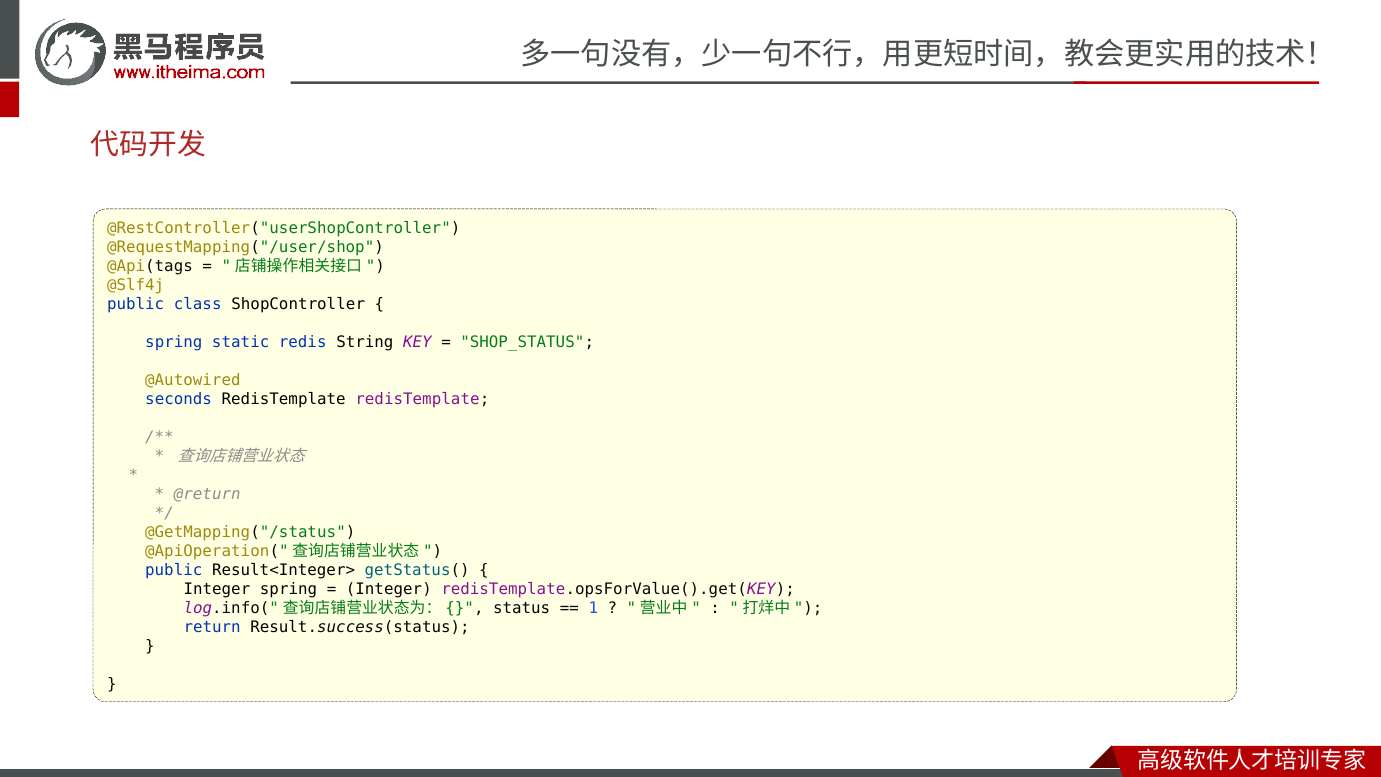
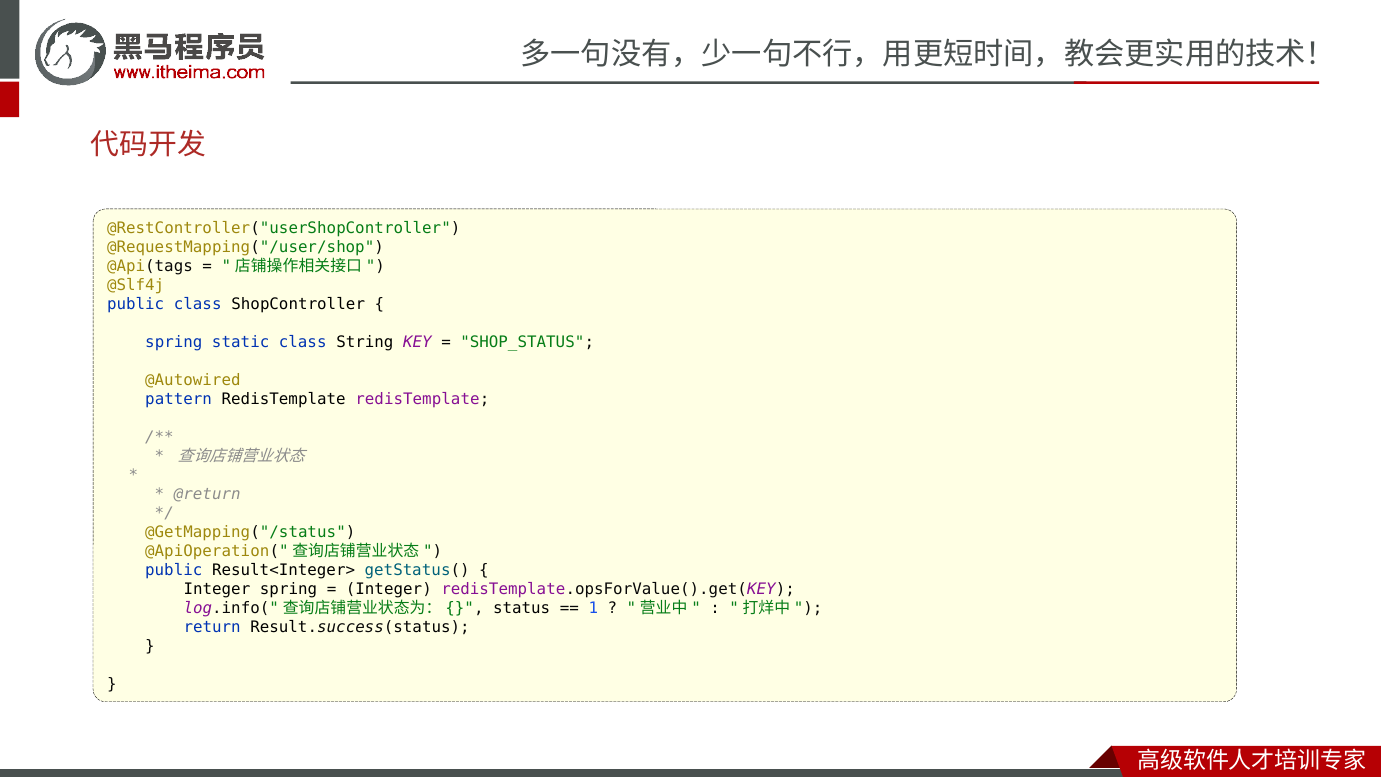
static redis: redis -> class (303, 342)
seconds: seconds -> pattern (179, 399)
